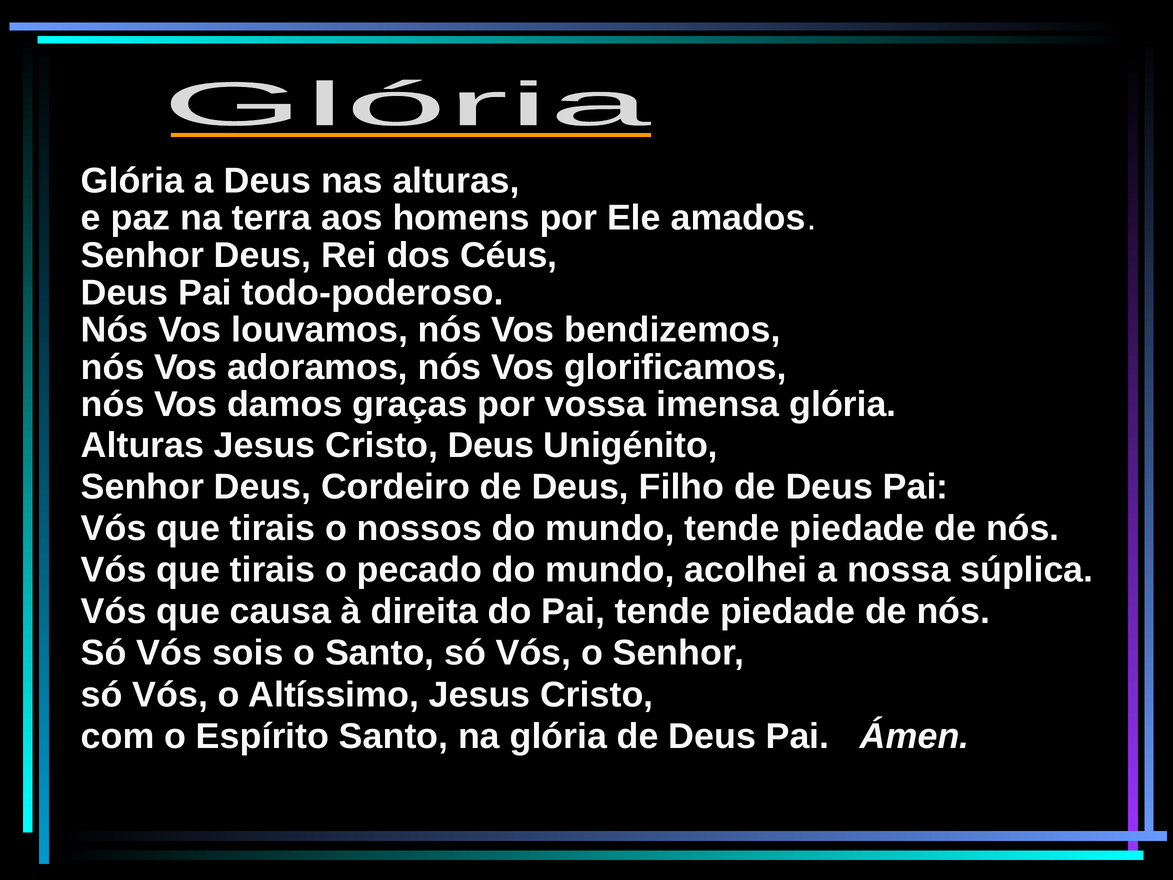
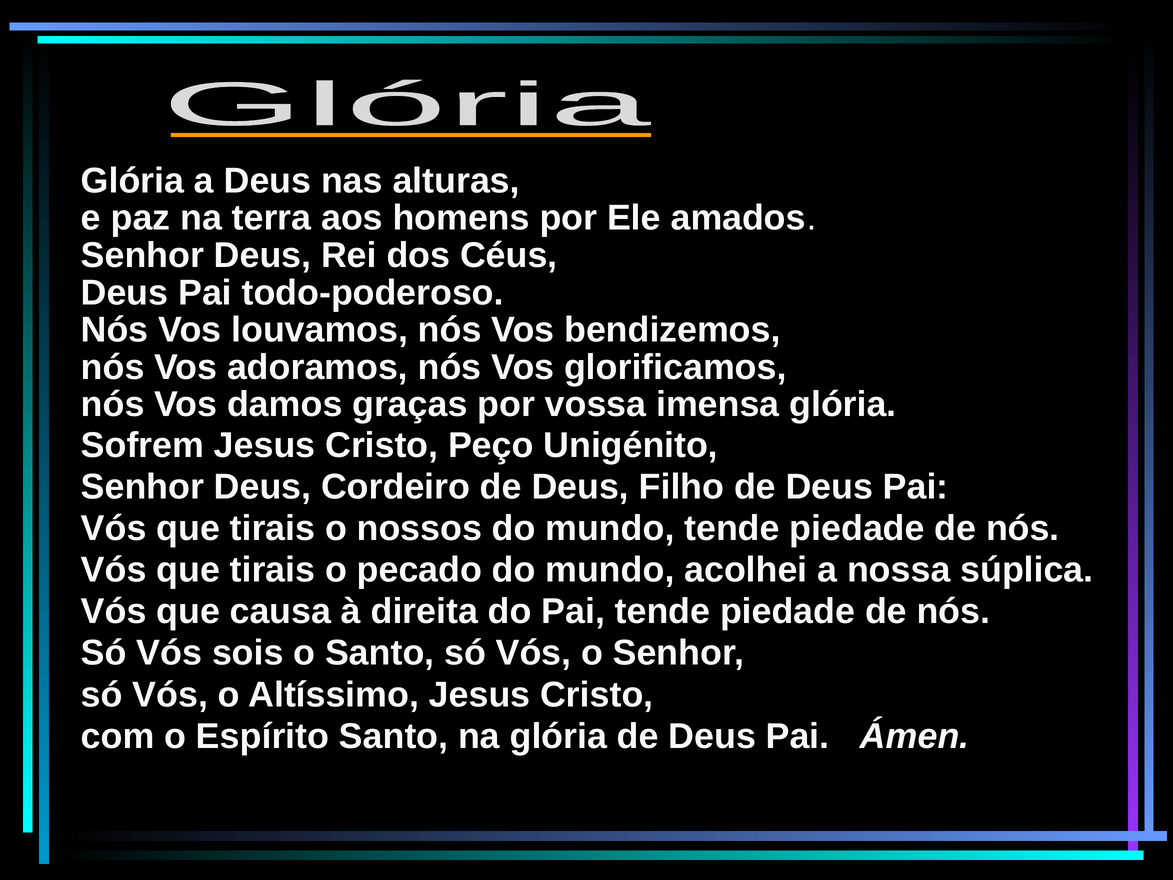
Alturas: Alturas -> Sofrem (143, 445)
Cristo Deus: Deus -> Peço (491, 445)
